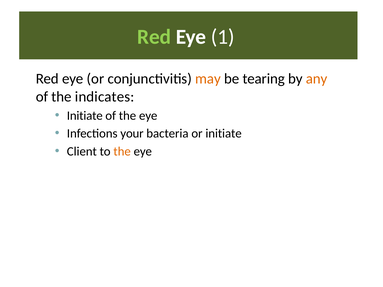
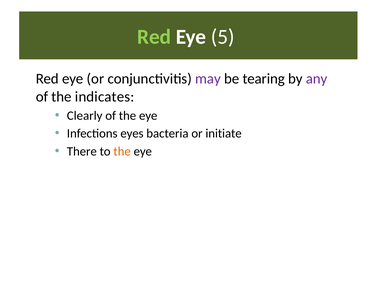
1: 1 -> 5 (223, 37)
may colour: orange -> purple (208, 79)
any colour: orange -> purple (317, 79)
Initiate: Initiate -> Clearly (85, 116)
your: your -> eyes (132, 134)
Client: Client -> There (82, 151)
